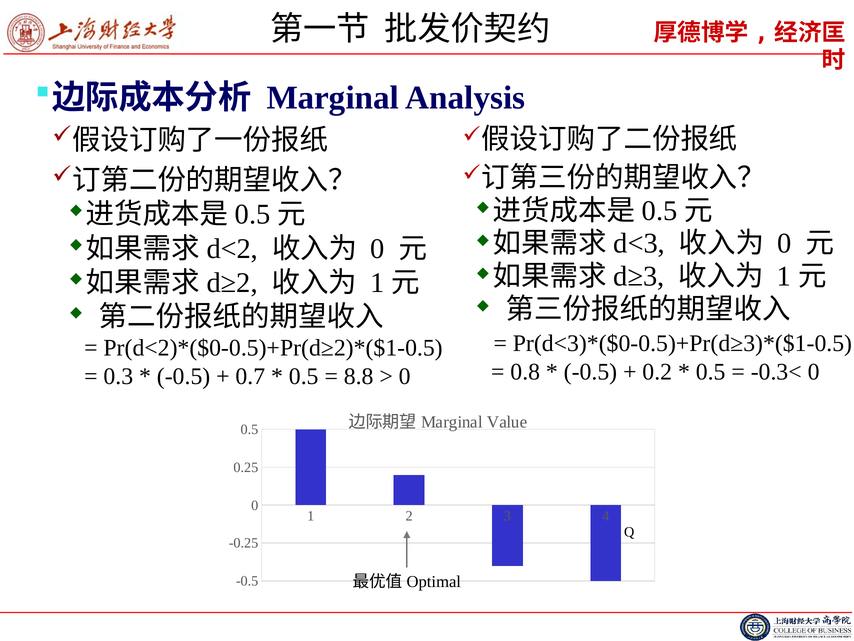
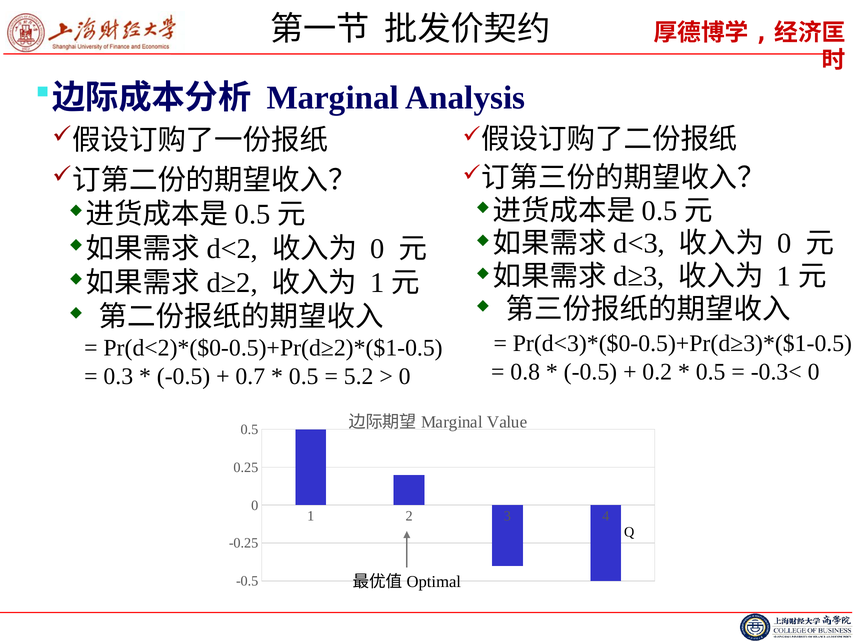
8.8: 8.8 -> 5.2 (359, 376)
